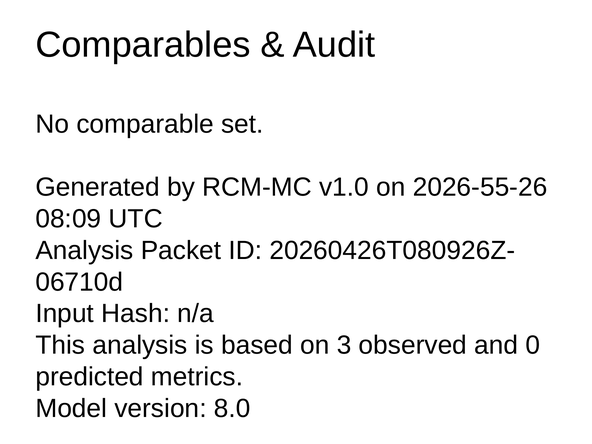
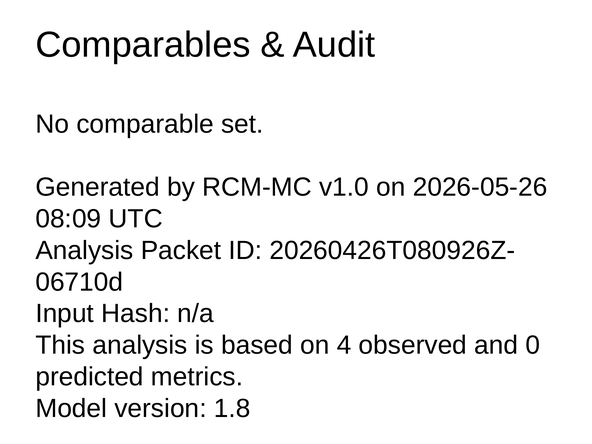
2026-55-26: 2026-55-26 -> 2026-05-26 (480, 187)
3: 3 -> 4 (344, 345)
8.0: 8.0 -> 1.8 (232, 408)
